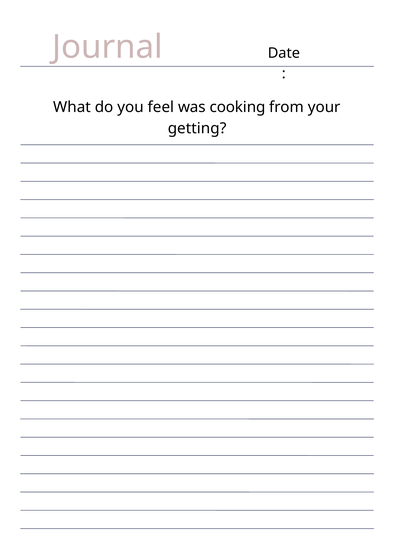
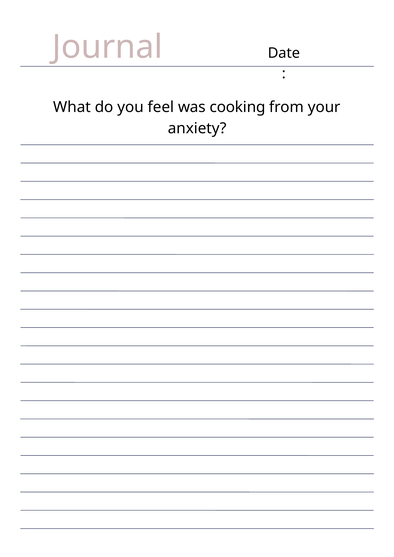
getting: getting -> anxiety (197, 129)
